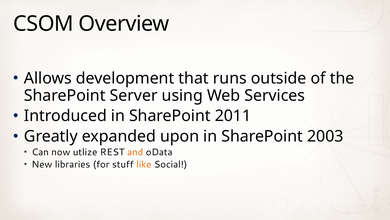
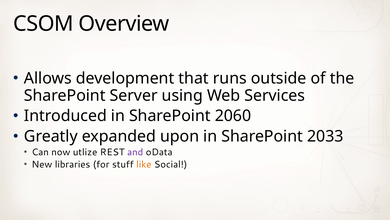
2011: 2011 -> 2060 (233, 116)
2003: 2003 -> 2033 (325, 136)
and colour: orange -> purple (135, 152)
